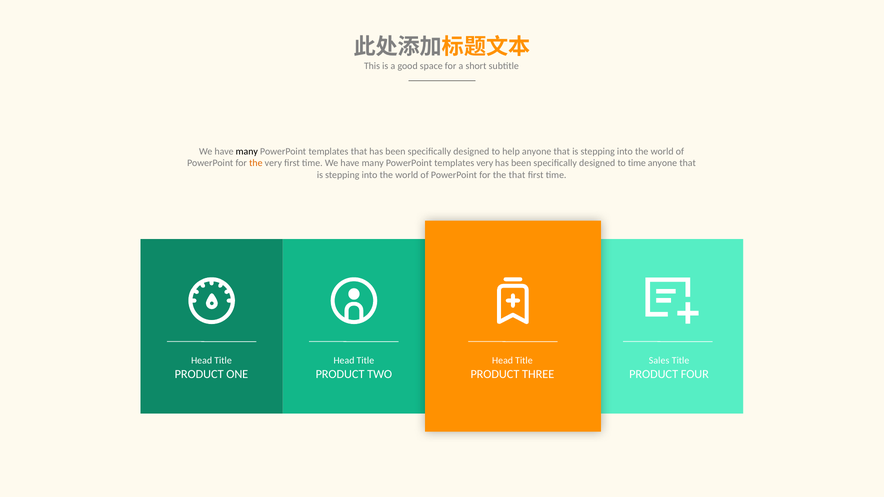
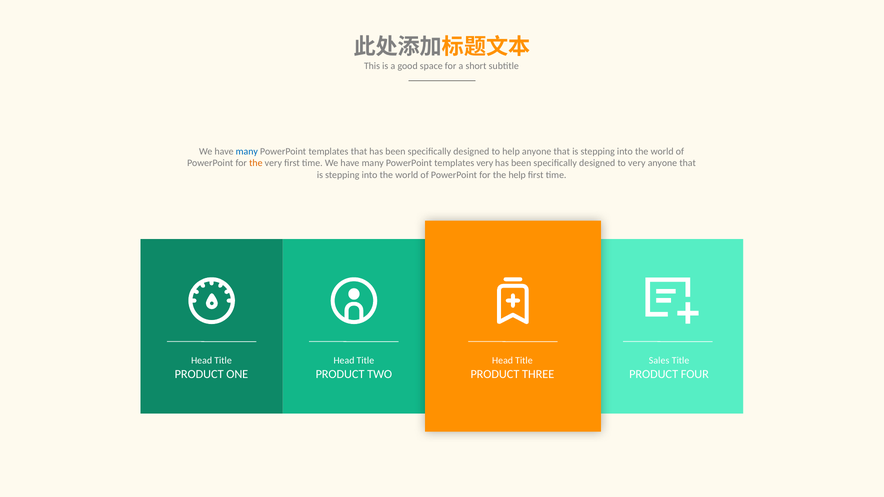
many colour: black -> blue (247, 151)
to time: time -> very (637, 163)
the that: that -> help (517, 175)
